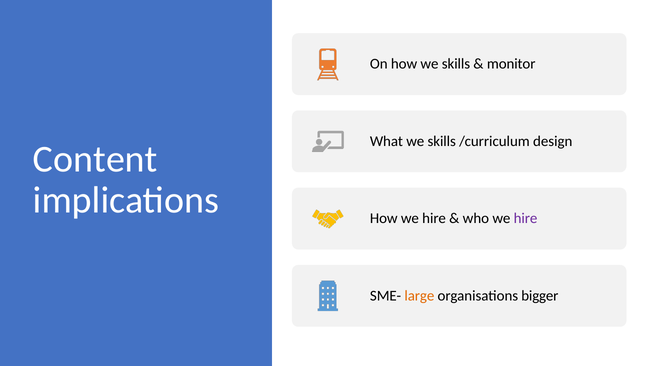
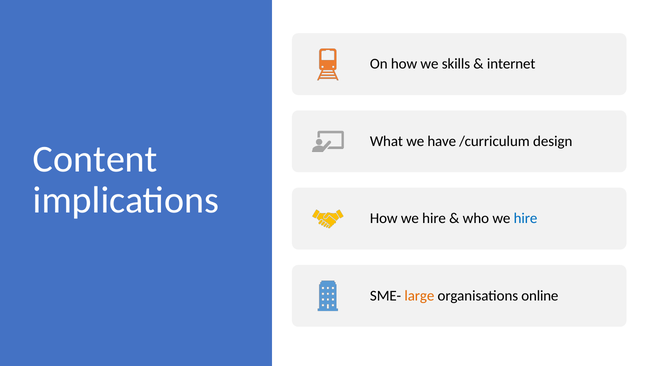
monitor: monitor -> internet (511, 64)
What we skills: skills -> have (442, 141)
hire colour: purple -> blue (526, 219)
bigger: bigger -> online (540, 296)
